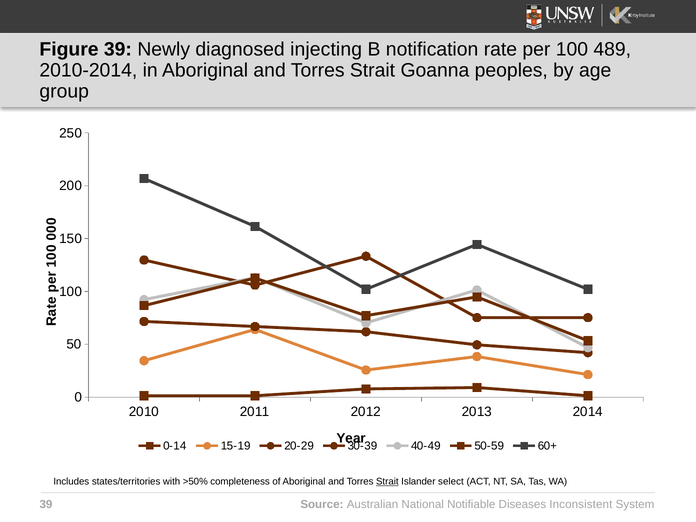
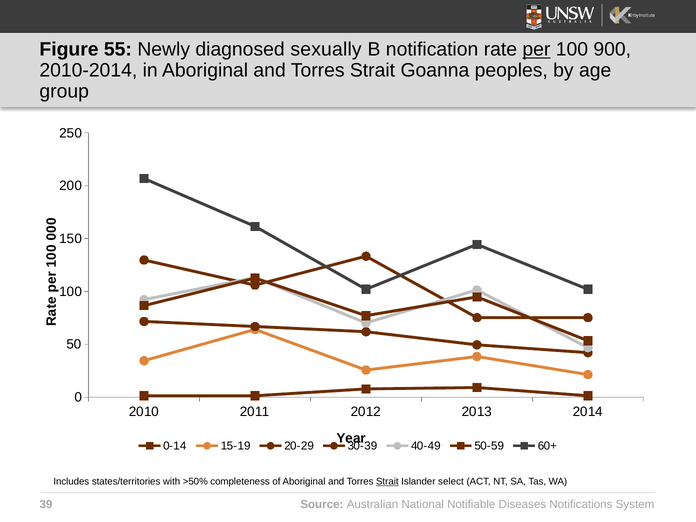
Figure 39: 39 -> 55 (118, 50)
injecting: injecting -> sexually (326, 50)
per underline: none -> present (536, 50)
489: 489 -> 900 (612, 50)
Inconsistent: Inconsistent -> Notifications (581, 504)
